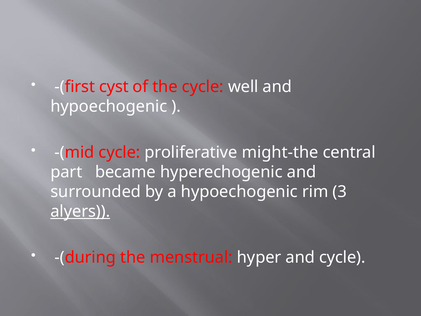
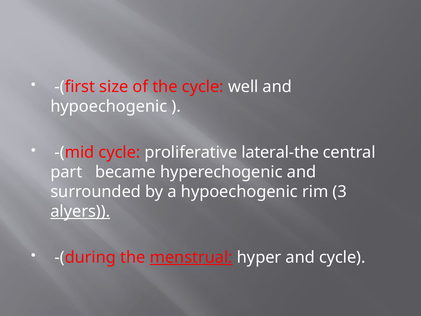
cyst: cyst -> size (114, 87)
might-the: might-the -> lateral-the (280, 152)
menstrual underline: none -> present (191, 257)
